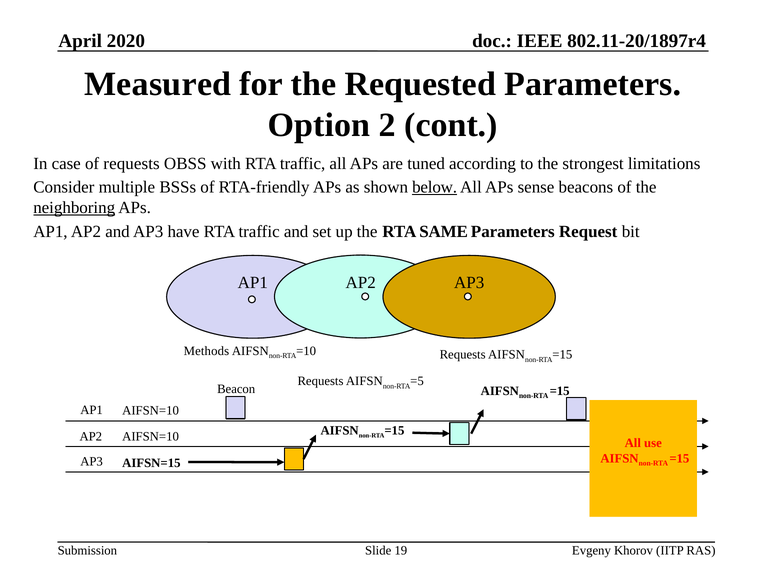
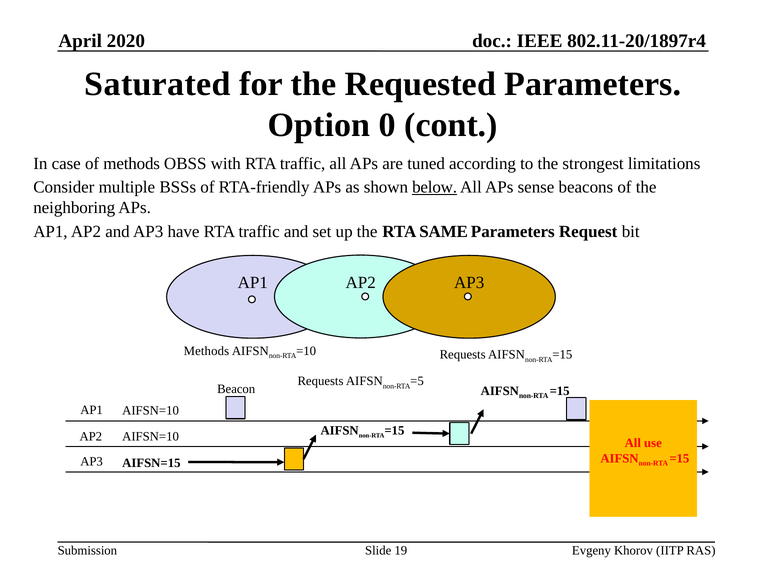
Measured: Measured -> Saturated (158, 84)
2: 2 -> 0 (387, 125)
of requests: requests -> methods (132, 164)
neighboring underline: present -> none (74, 208)
